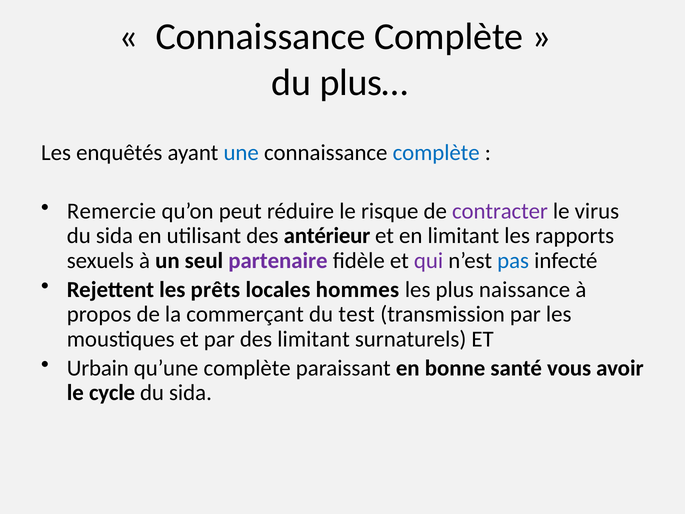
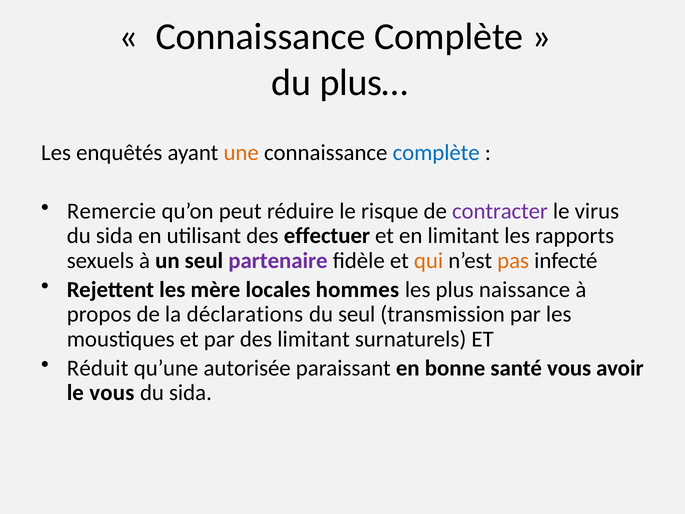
une colour: blue -> orange (241, 153)
antérieur: antérieur -> effectuer (327, 236)
qui colour: purple -> orange (429, 260)
pas colour: blue -> orange (513, 260)
prêts: prêts -> mère (215, 290)
commerçant: commerçant -> déclarations (245, 314)
du test: test -> seul (357, 314)
Urbain: Urbain -> Réduit (98, 368)
qu’une complète: complète -> autorisée (247, 368)
le cycle: cycle -> vous (112, 393)
